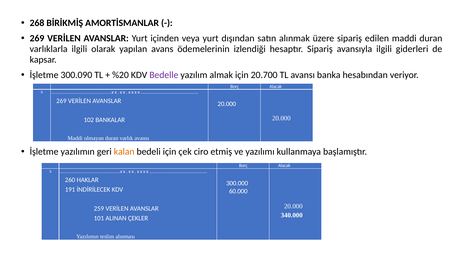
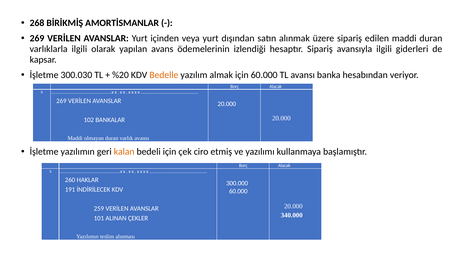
300.090: 300.090 -> 300.030 (76, 75)
Bedelle colour: purple -> orange (164, 75)
için 20.700: 20.700 -> 60.000 (264, 75)
